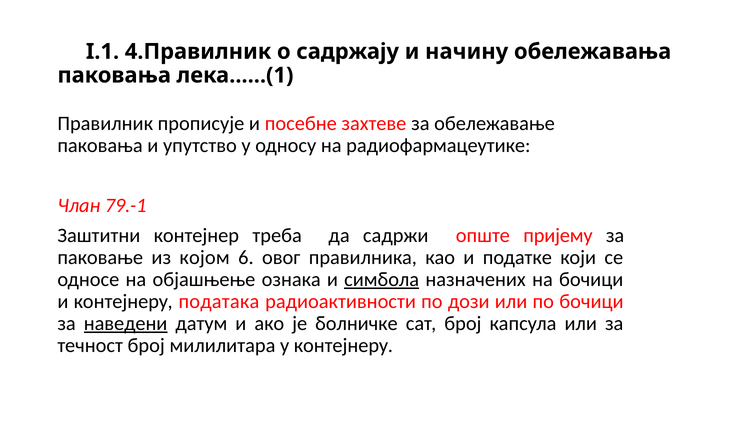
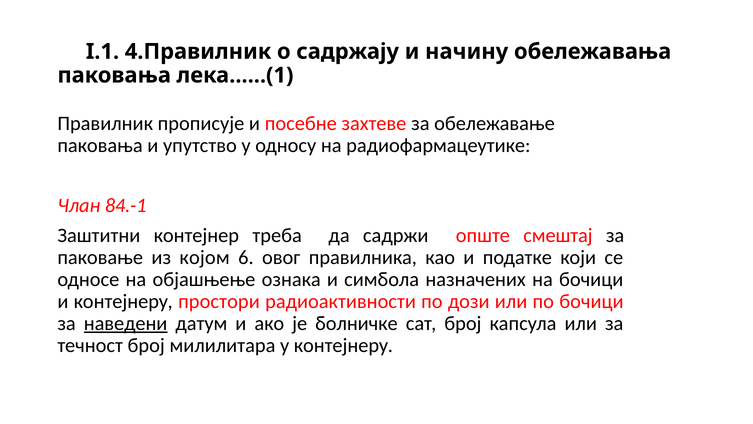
79.-1: 79.-1 -> 84.-1 (126, 205)
пријему: пријему -> смештај (558, 235)
симбола underline: present -> none (382, 279)
података: података -> простори (219, 301)
